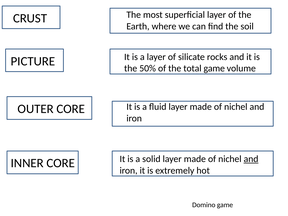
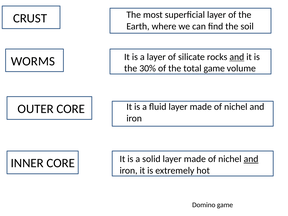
and underline: none -> present (237, 57)
PICTURE: PICTURE -> WORMS (33, 61)
50%: 50% -> 30% (148, 68)
